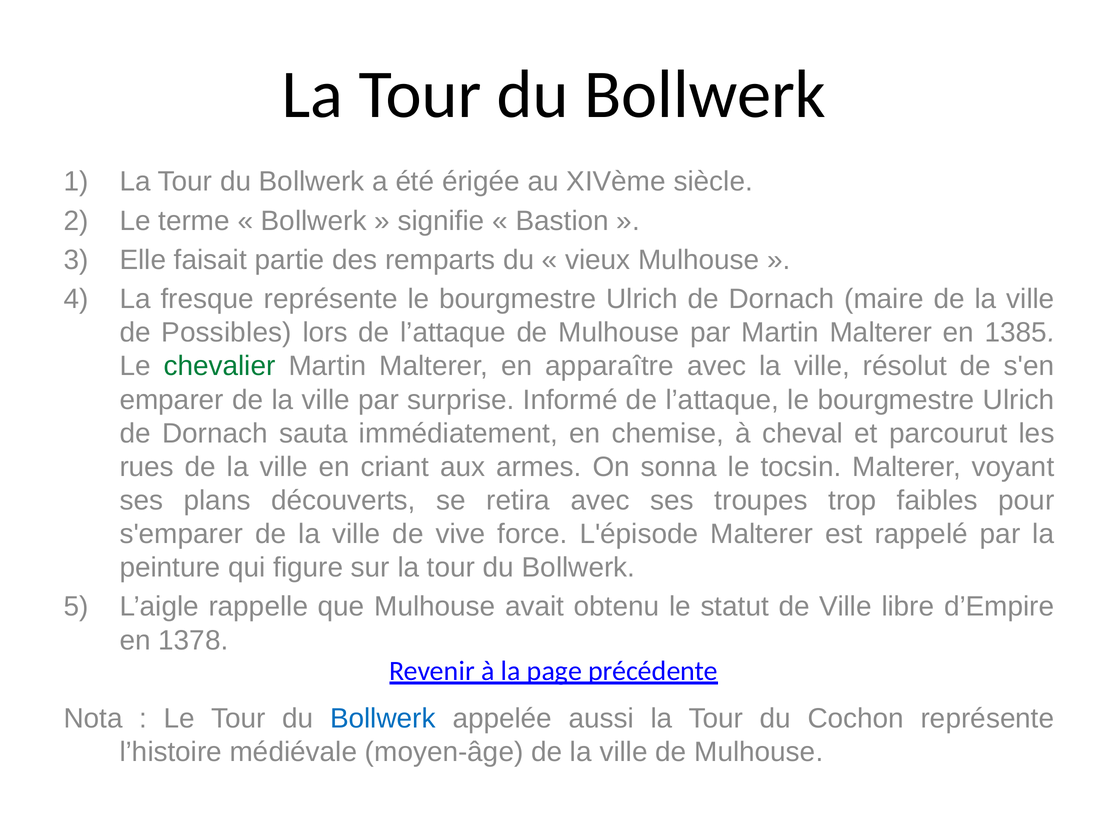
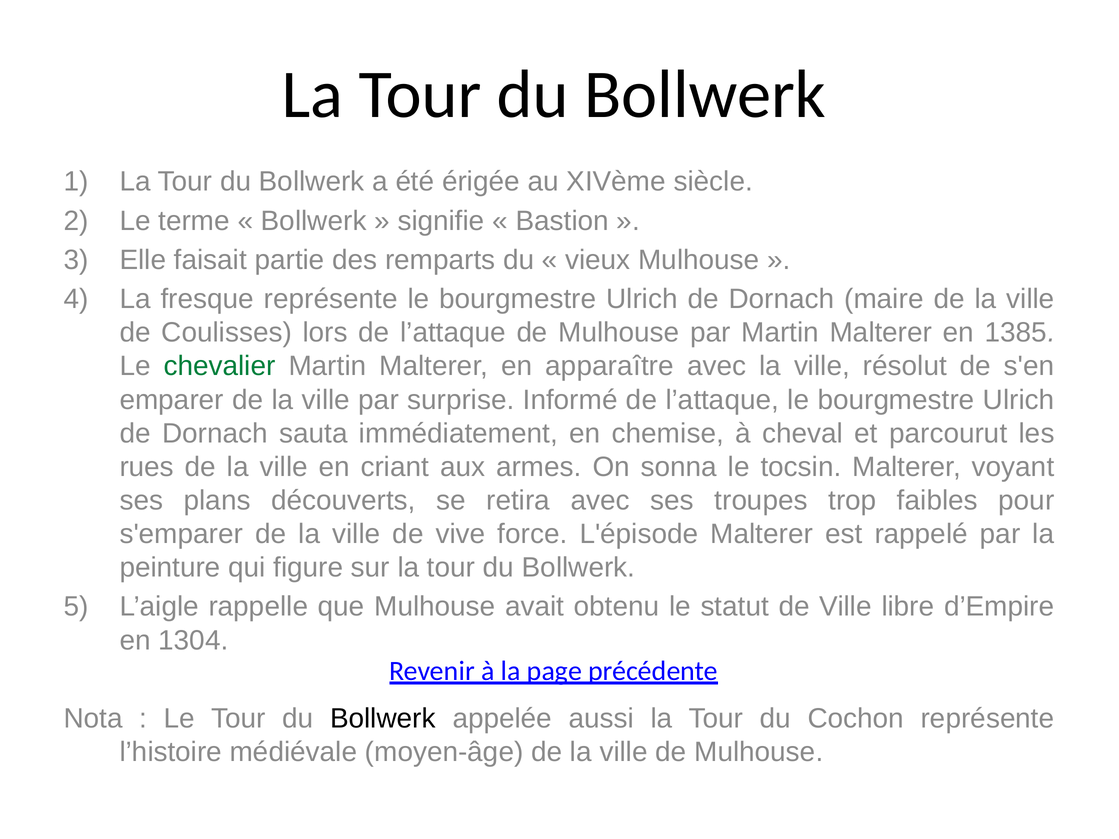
Possibles: Possibles -> Coulisses (227, 333)
1378: 1378 -> 1304 (193, 640)
Bollwerk colour: blue -> black (383, 719)
